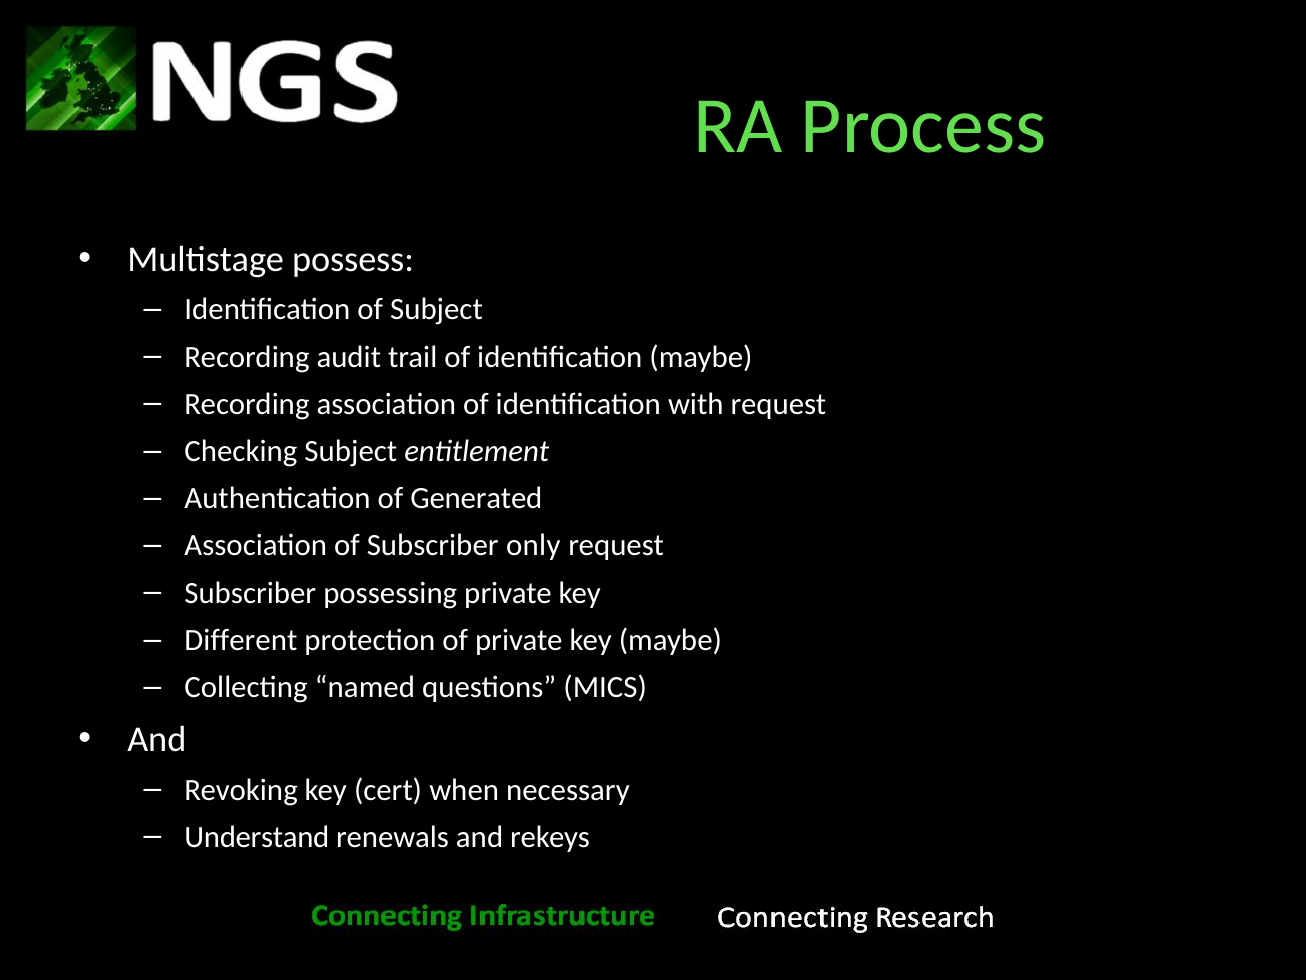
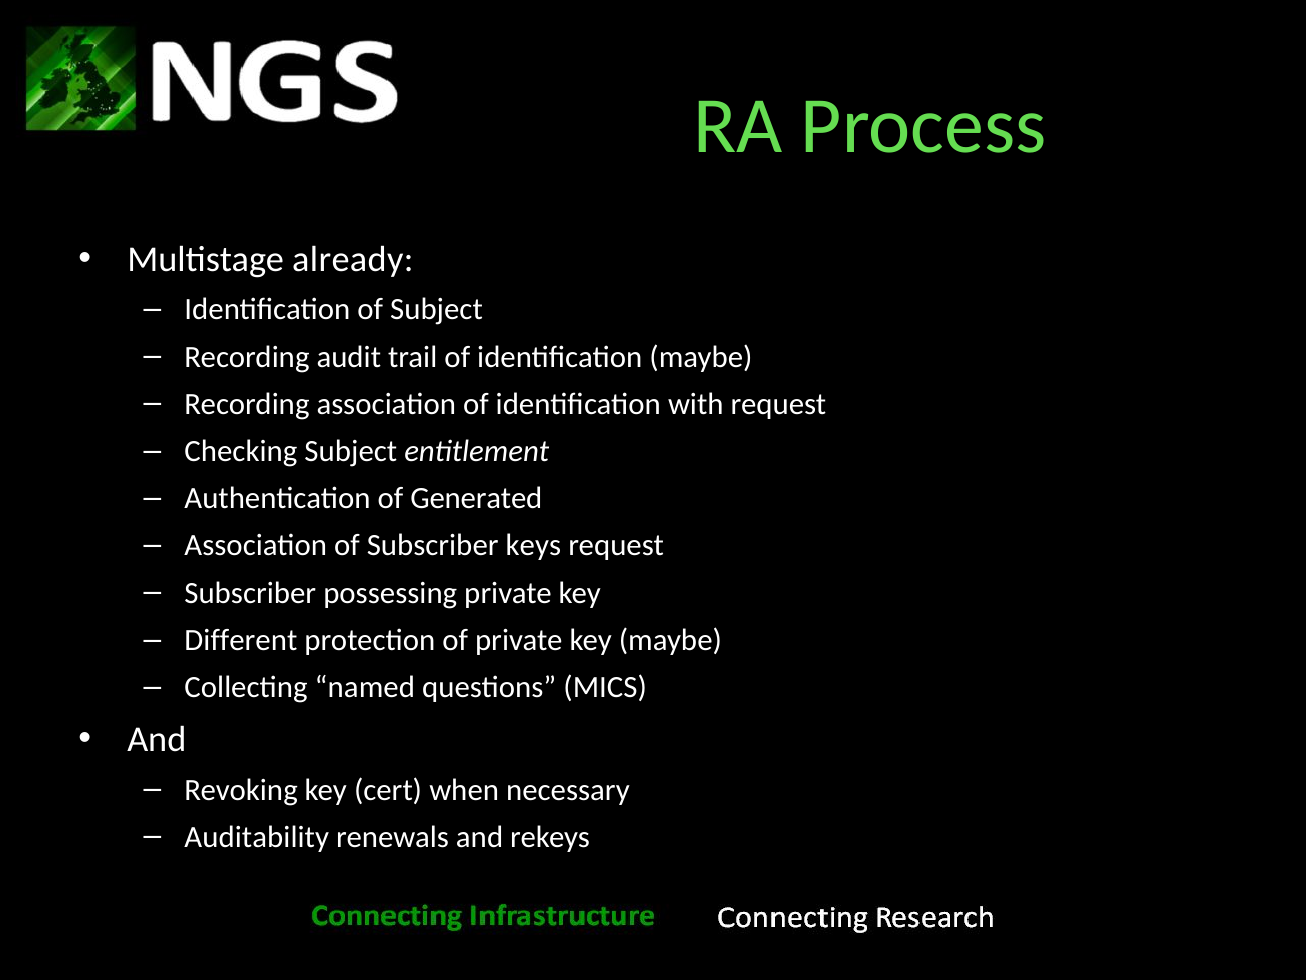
possess: possess -> already (353, 259)
only: only -> keys (533, 545)
Understand: Understand -> Auditability (257, 837)
